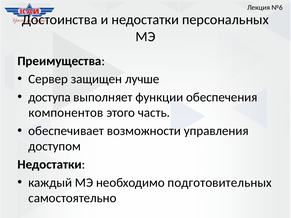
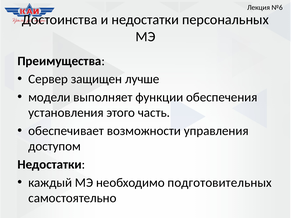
доступа: доступа -> модели (49, 97)
компонентов: компонентов -> установления (66, 113)
